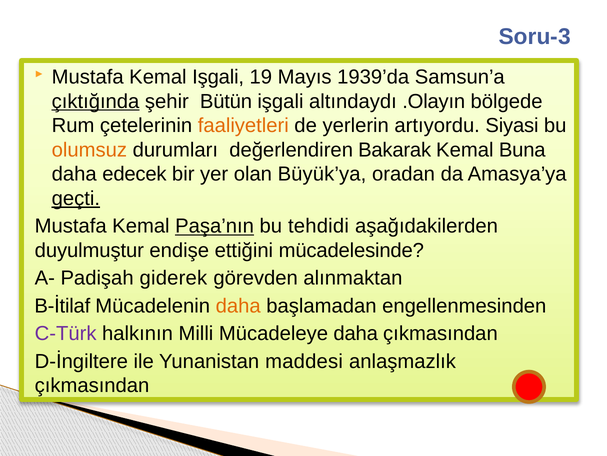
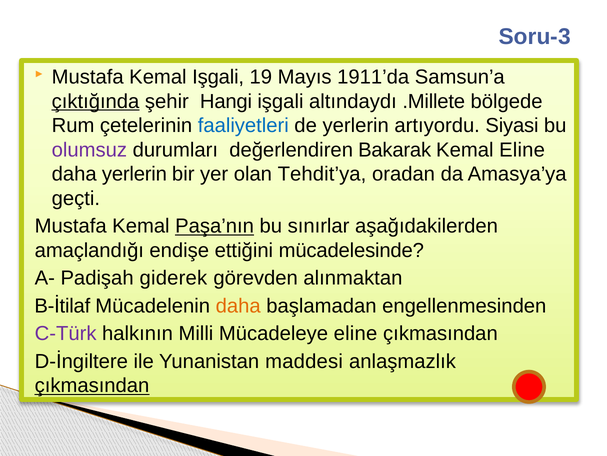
1939’da: 1939’da -> 1911’da (373, 77)
Bütün: Bütün -> Hangi (226, 101)
.Olayın: .Olayın -> .Millete (434, 101)
faaliyetleri colour: orange -> blue (243, 125)
olumsuz colour: orange -> purple (89, 150)
Kemal Buna: Buna -> Eline (522, 150)
daha edecek: edecek -> yerlerin (134, 174)
Büyük’ya: Büyük’ya -> Tehdit’ya (322, 174)
geçti underline: present -> none (76, 198)
tehdidi: tehdidi -> sınırlar (319, 226)
duyulmuştur: duyulmuştur -> amaçlandığı (89, 250)
Mücadeleye daha: daha -> eline (355, 333)
çıkmasından underline: none -> present (92, 385)
